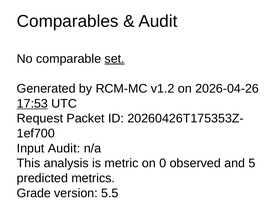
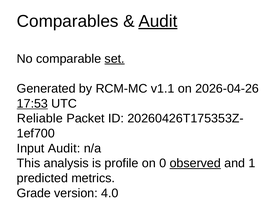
Audit underline: none -> present (158, 21)
v1.2: v1.2 -> v1.1 (163, 89)
Request: Request -> Reliable (40, 118)
metric: metric -> profile (122, 163)
observed underline: none -> present (195, 163)
5: 5 -> 1 (252, 163)
5.5: 5.5 -> 4.0 (110, 193)
